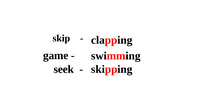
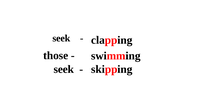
skip: skip -> seek (61, 38)
game: game -> those (56, 56)
